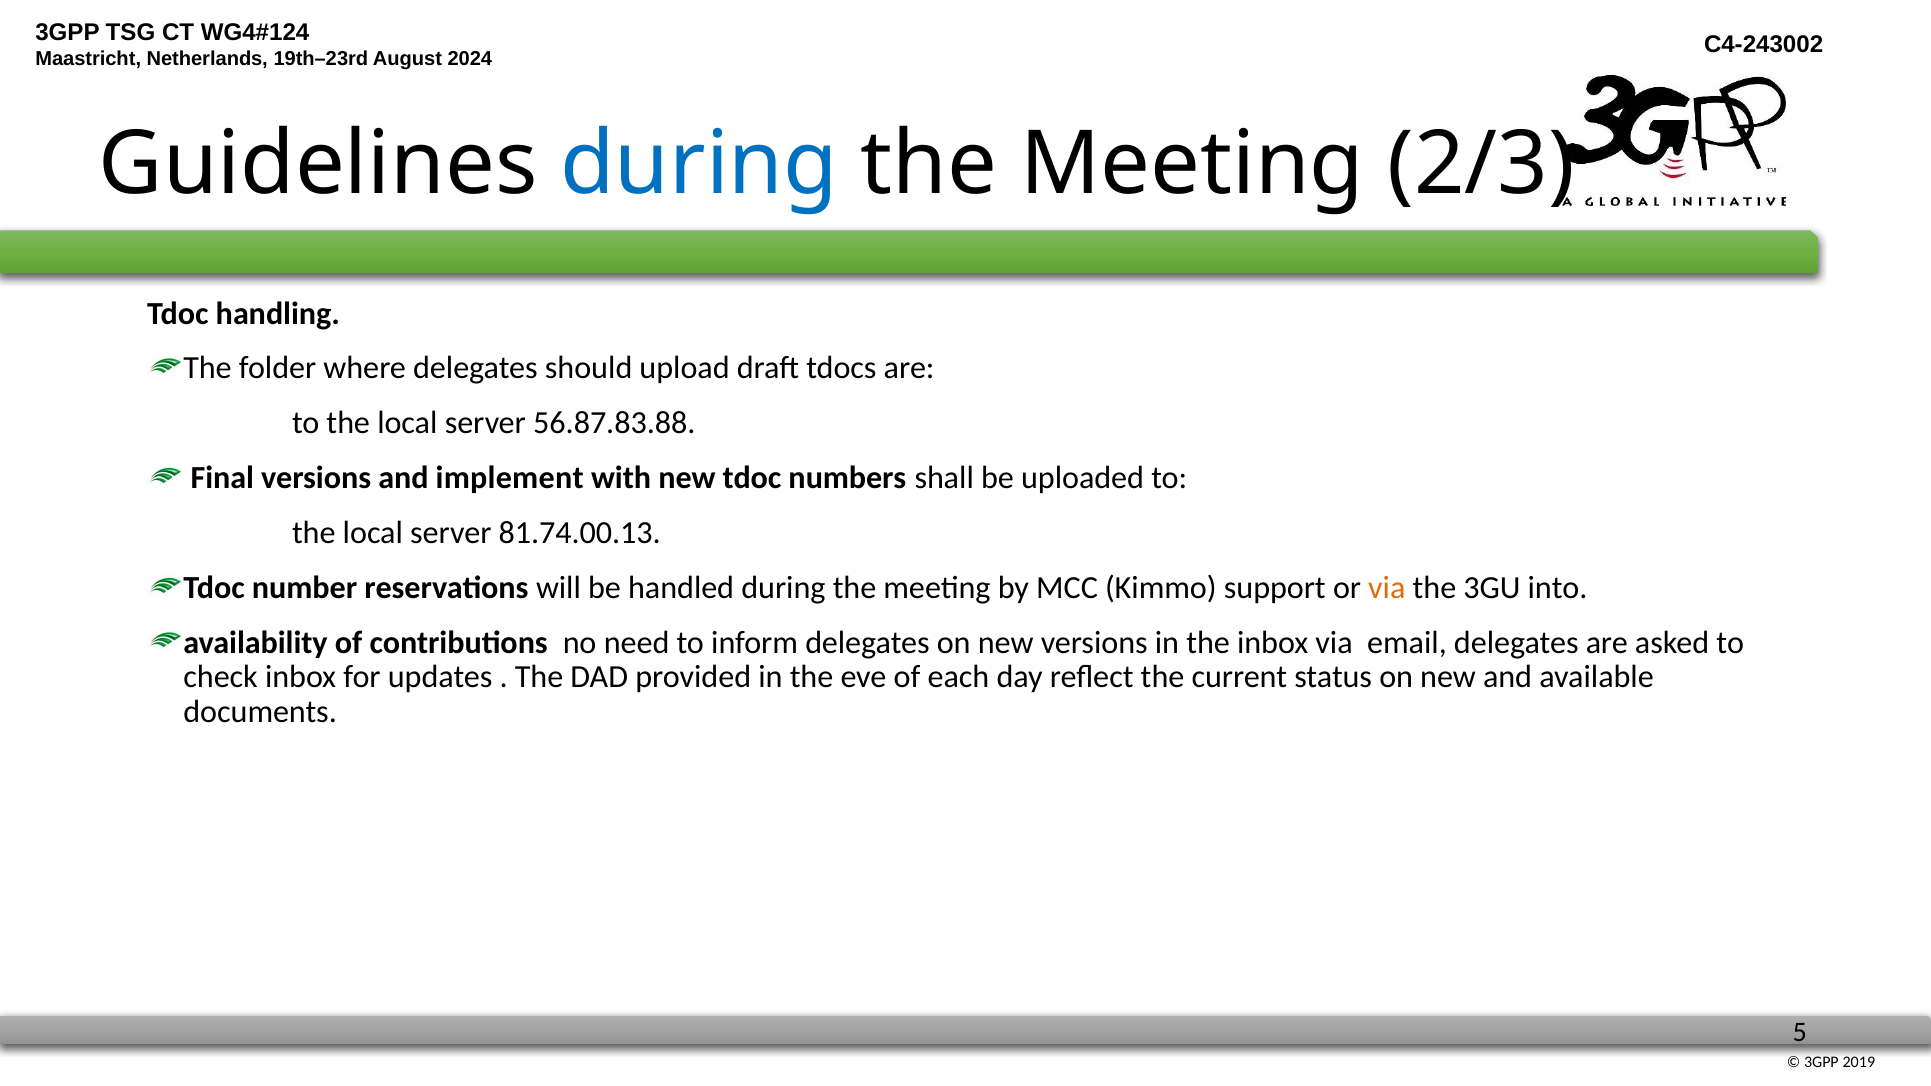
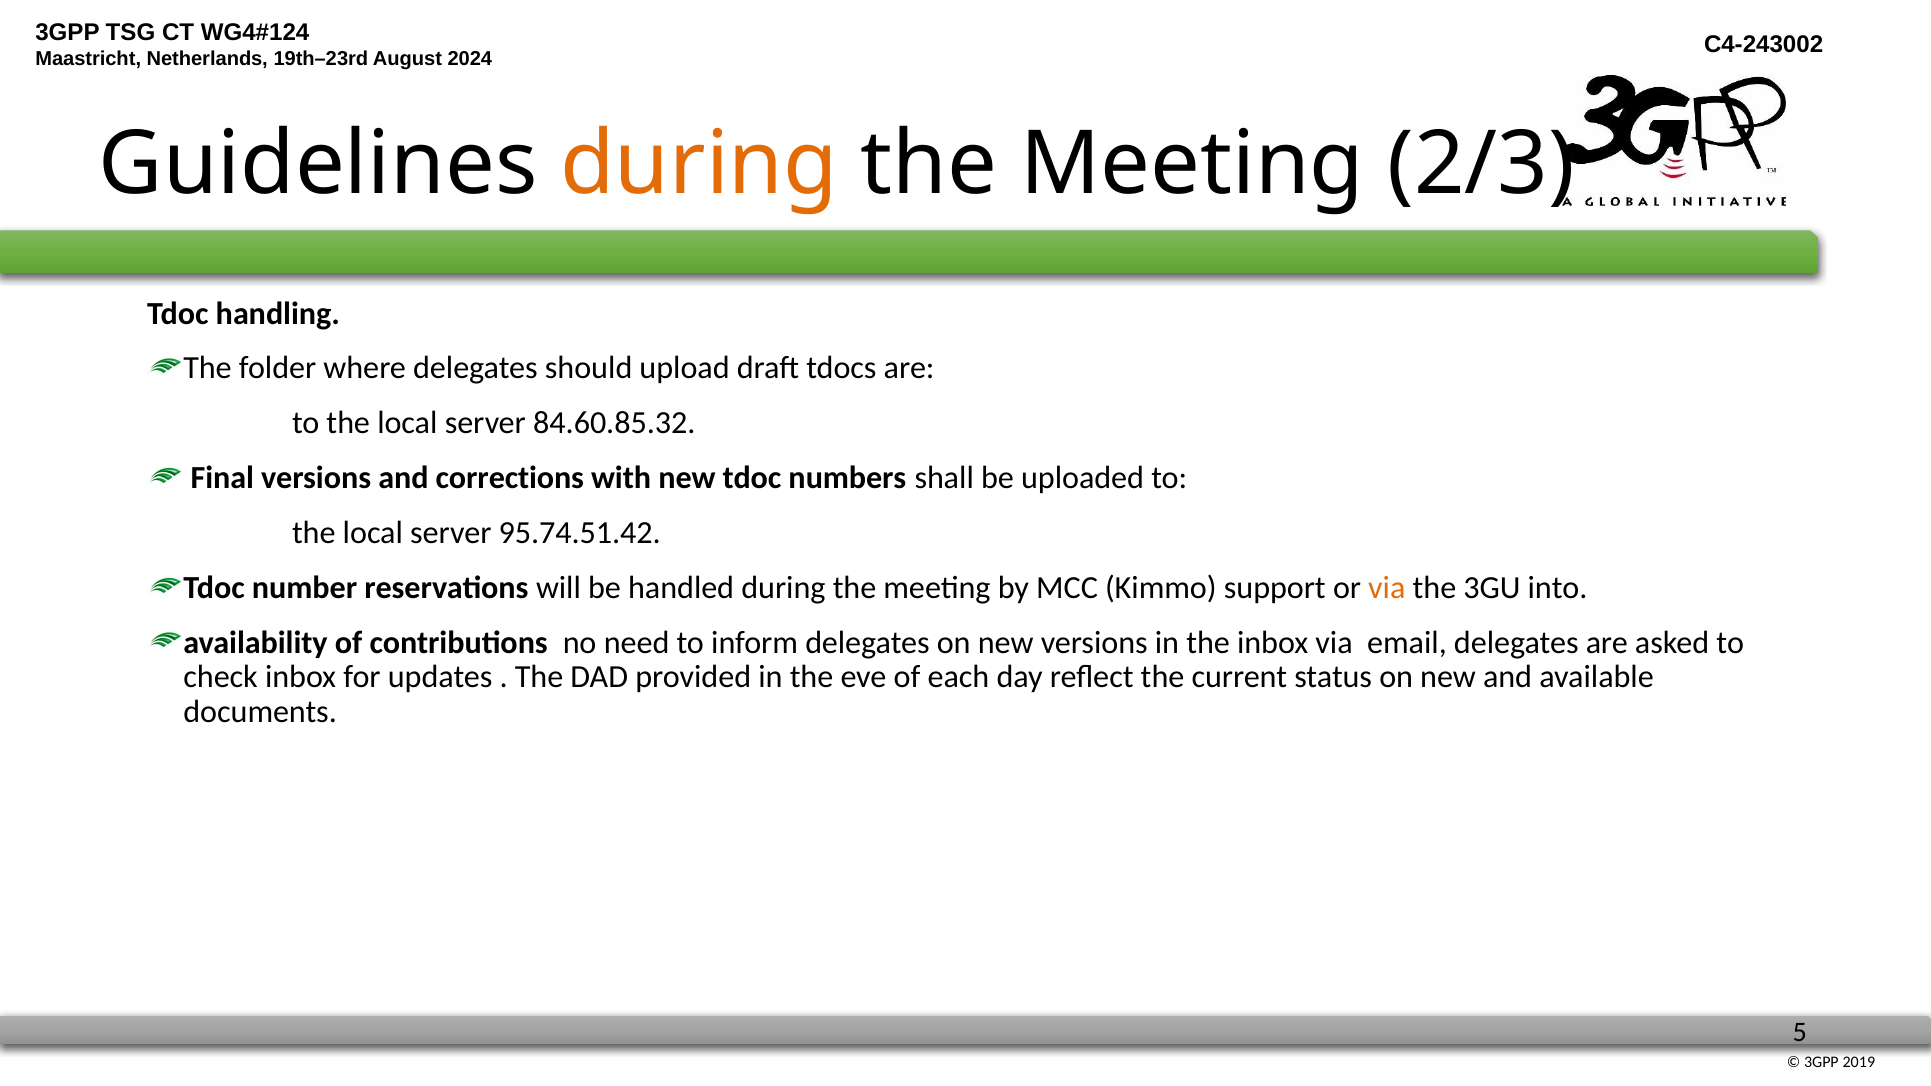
during colour: blue -> orange (699, 164)
56.87.83.88: 56.87.83.88 -> 84.60.85.32 (614, 423)
implement: implement -> corrections (510, 478)
81.74.00.13: 81.74.00.13 -> 95.74.51.42 (580, 533)
